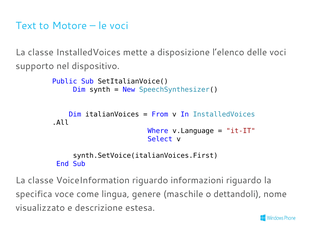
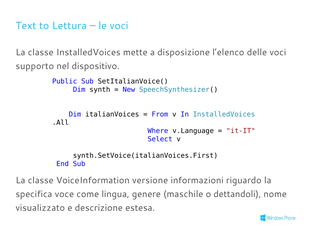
Motore: Motore -> Lettura (69, 26)
VoiceInformation riguardo: riguardo -> versione (150, 181)
